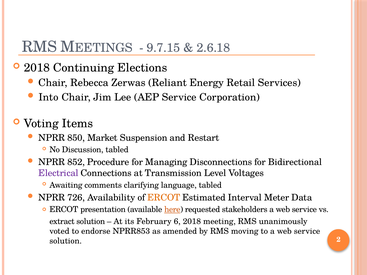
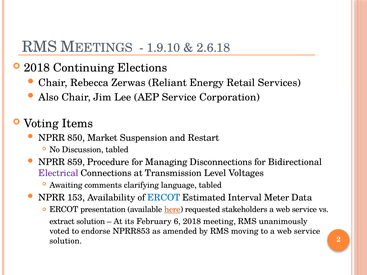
9.7.15: 9.7.15 -> 1.9.10 (163, 48)
Into: Into -> Also (49, 97)
852: 852 -> 859 (76, 162)
726: 726 -> 153 (76, 198)
ERCOT colour: orange -> blue (164, 198)
